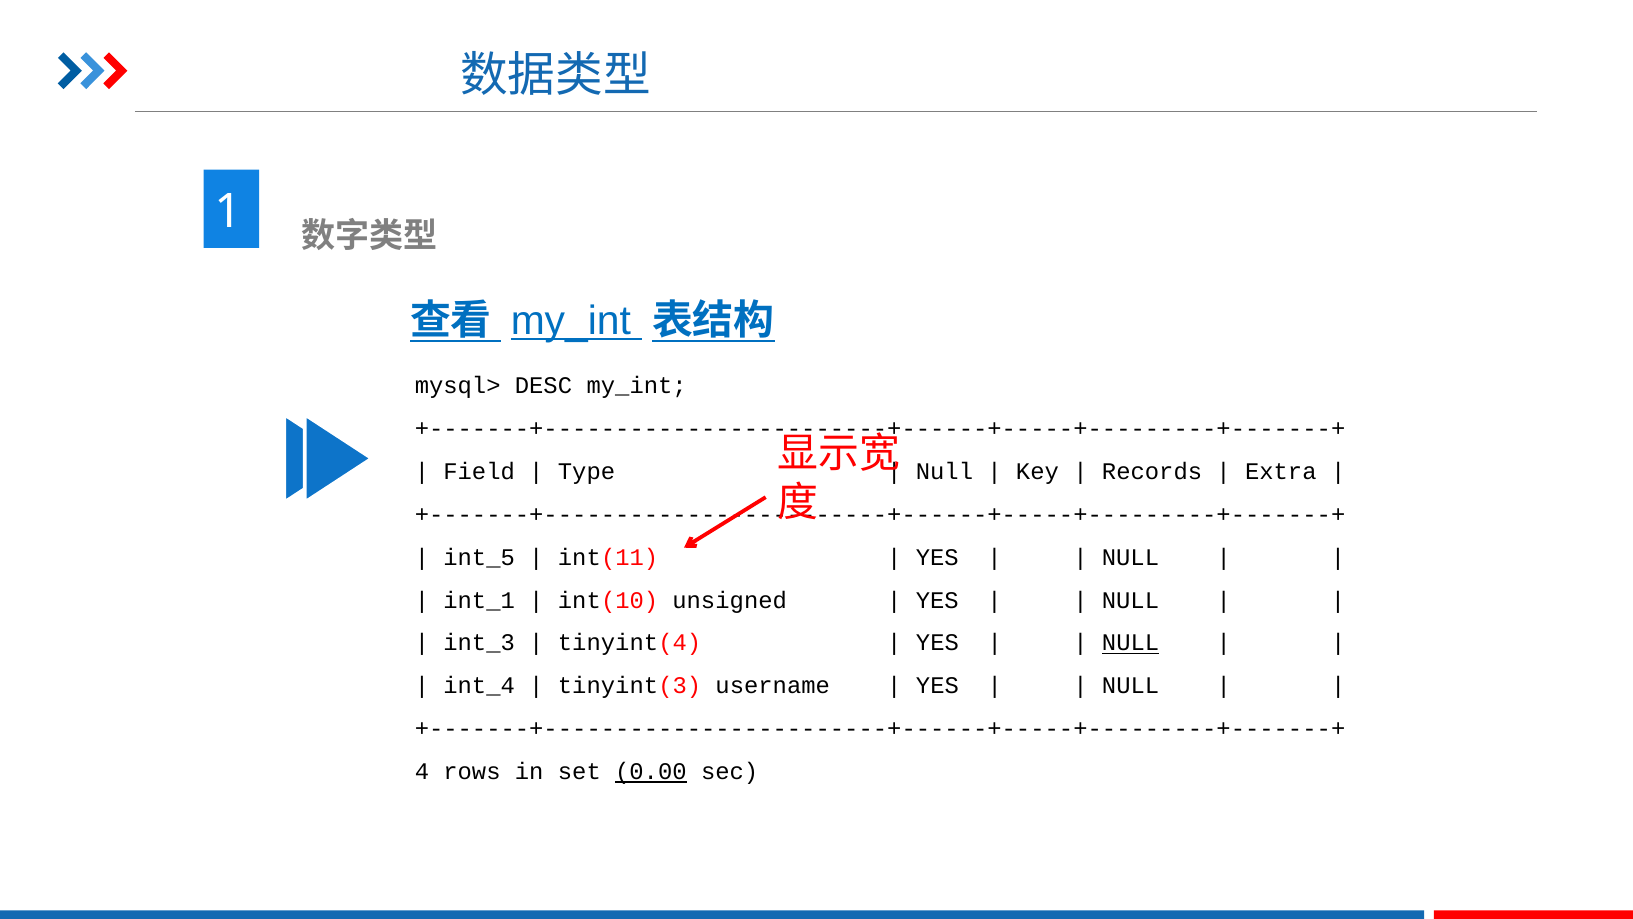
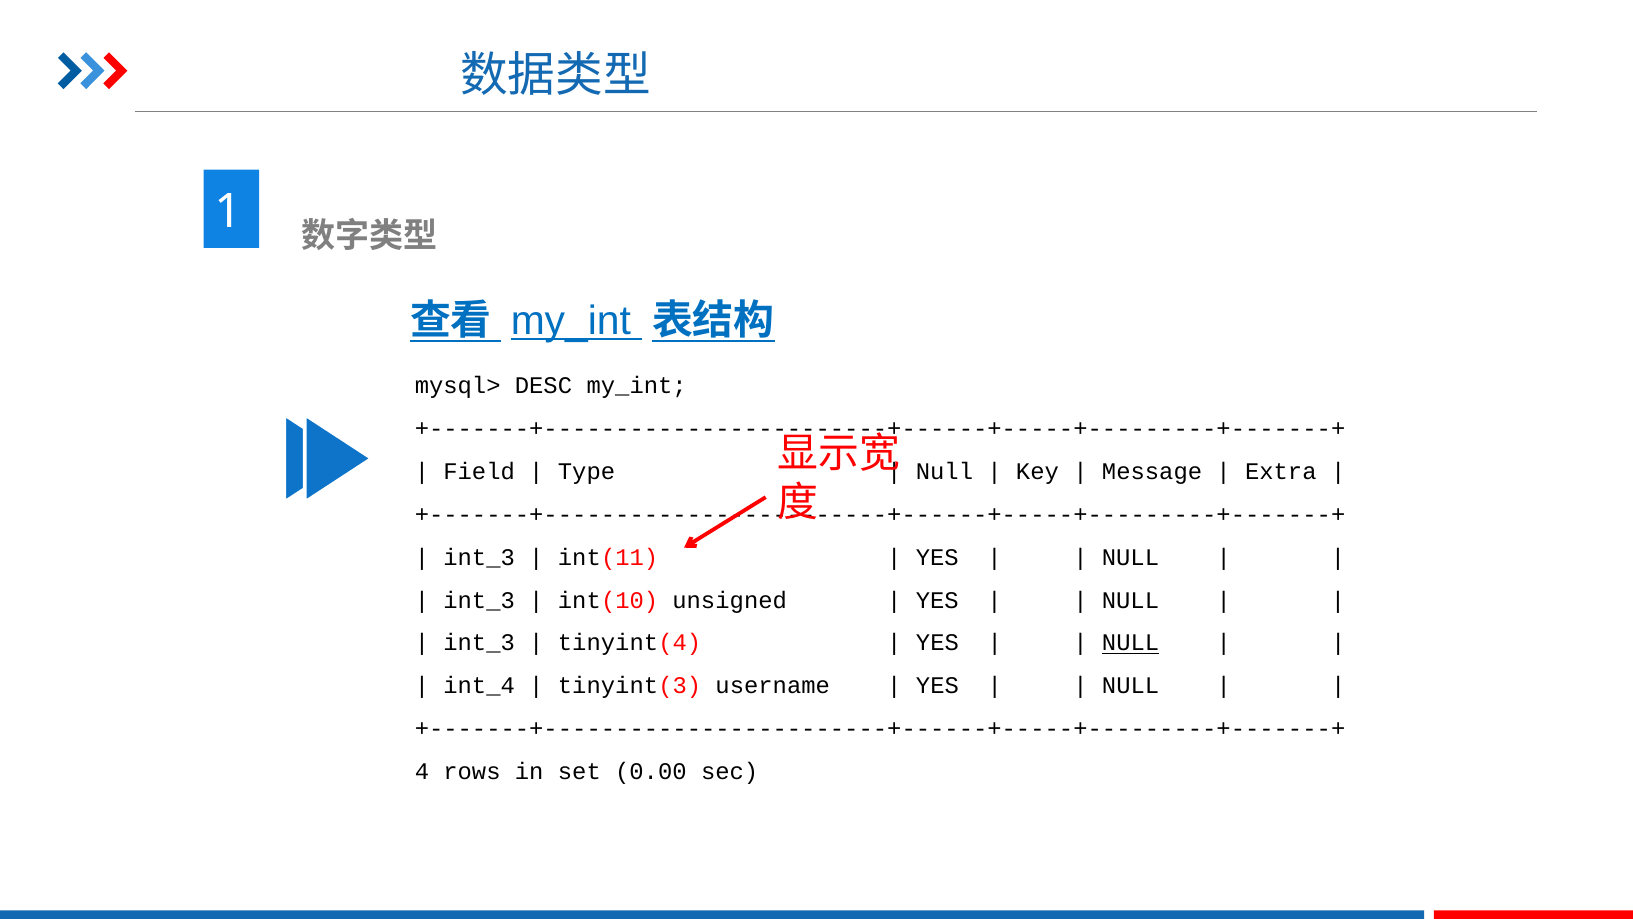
Records: Records -> Message (1152, 472)
int_5: int_5 -> int_3 (479, 557)
int_1: int_1 -> int_3 (479, 600)
0.00 underline: present -> none (651, 772)
